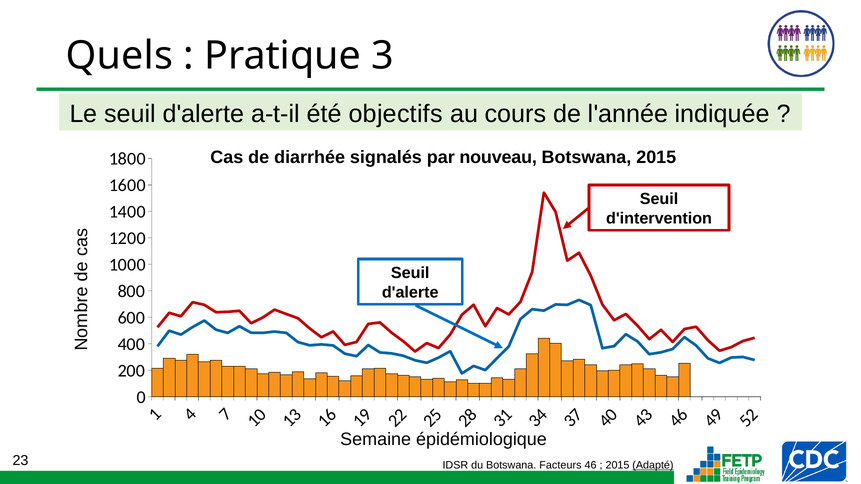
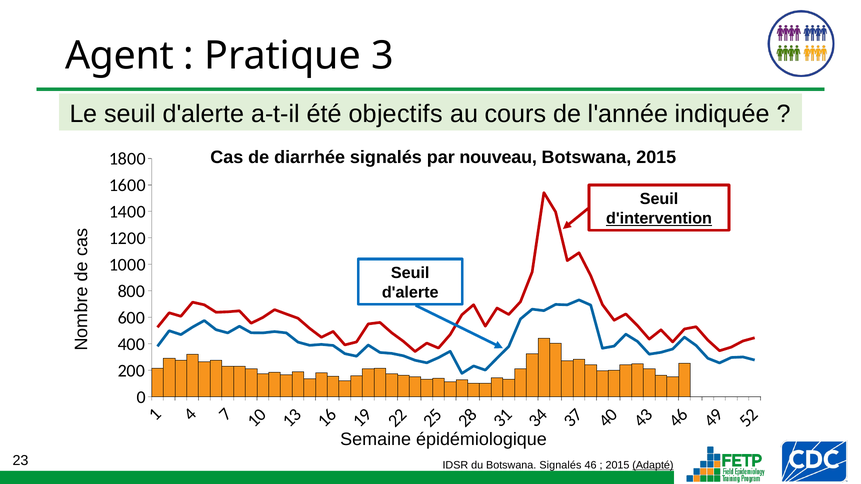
Quels: Quels -> Agent (120, 56)
d'intervention underline: none -> present (659, 219)
Botswana Facteurs: Facteurs -> Signalés (560, 465)
